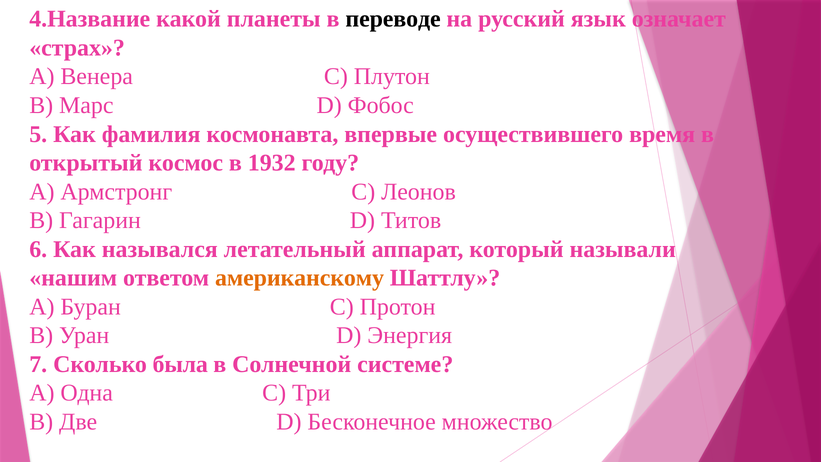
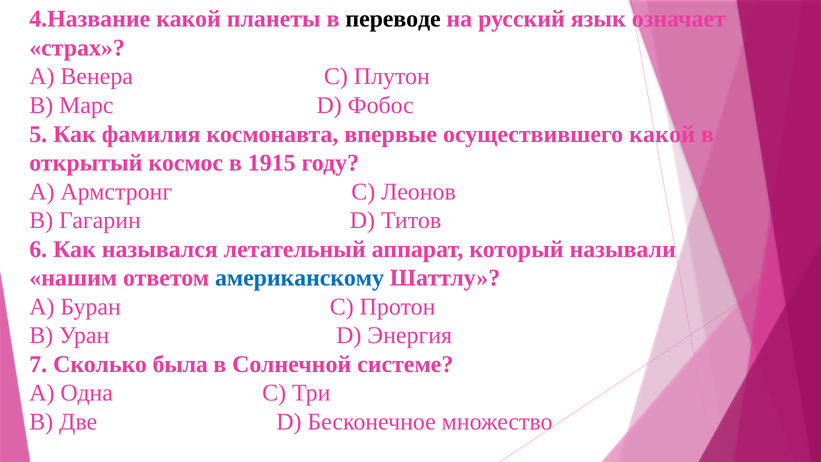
осуществившего время: время -> какой (662, 134)
1932: 1932 -> 1915 (272, 163)
американскому colour: orange -> blue (300, 278)
